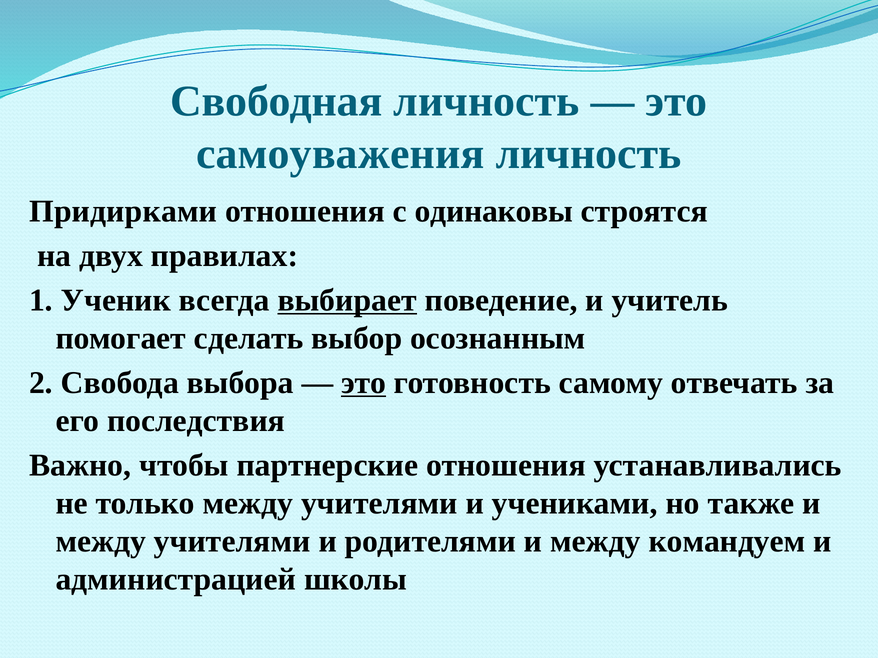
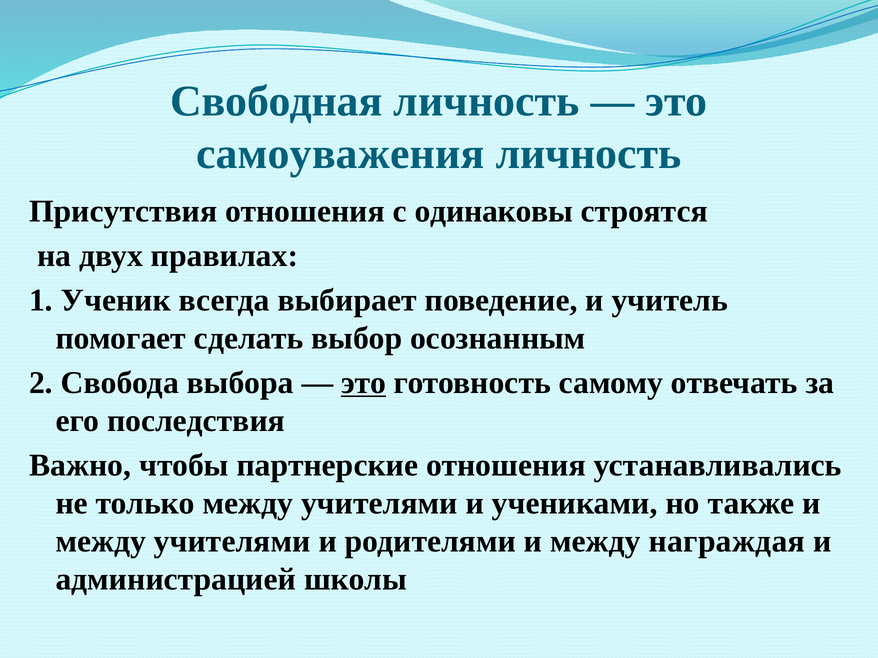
Придирками: Придирками -> Присутствия (123, 211)
выбирает underline: present -> none (347, 300)
командуем: командуем -> награждая (727, 542)
